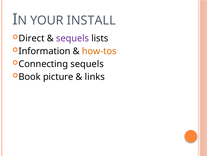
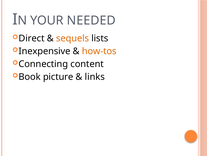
INSTALL: INSTALL -> NEEDED (91, 20)
sequels colour: purple -> orange (73, 38)
Information: Information -> Inexpensive (45, 51)
Connecting sequels: sequels -> content (87, 64)
